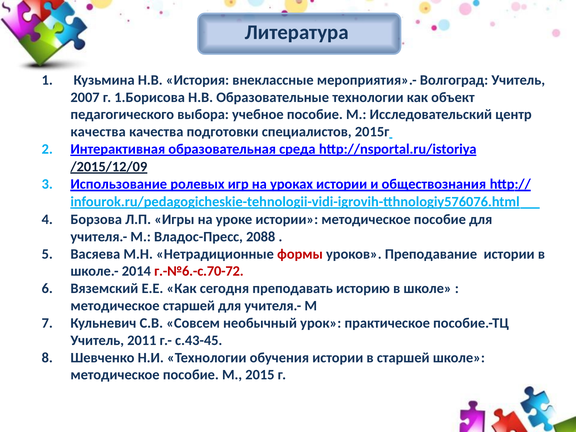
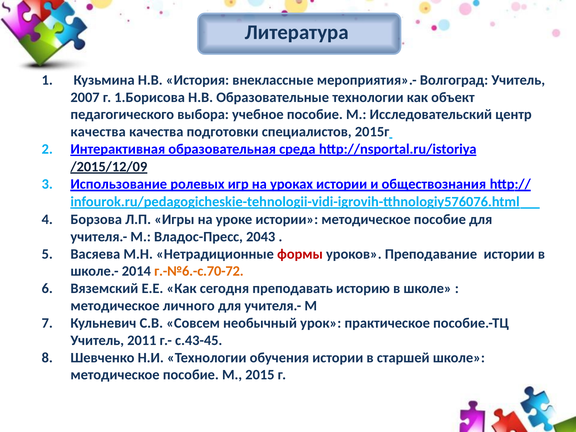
2088: 2088 -> 2043 (261, 237)
г.-№6.-с.70-72 colour: red -> orange (199, 271)
методическое старшей: старшей -> личного (189, 306)
